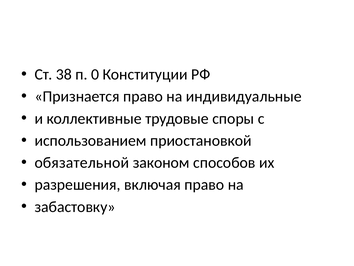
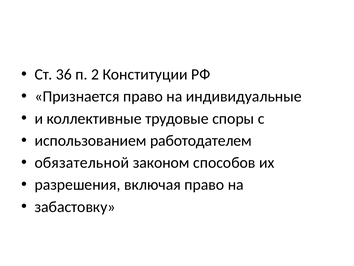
38: 38 -> 36 (64, 74)
0: 0 -> 2 (95, 74)
приостановкой: приостановкой -> работодателем (201, 140)
